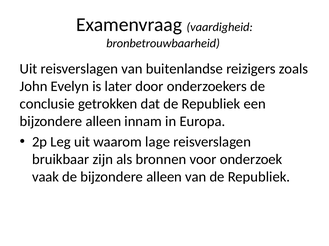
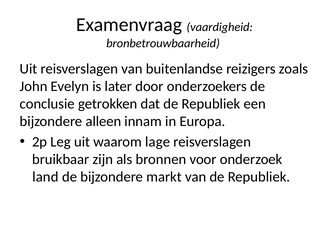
vaak: vaak -> land (45, 177)
de bijzondere alleen: alleen -> markt (164, 177)
